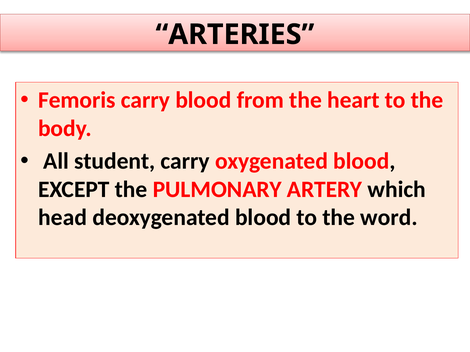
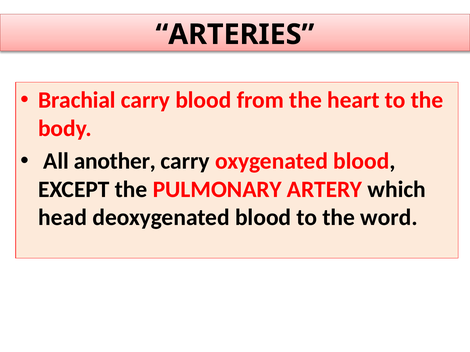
Femoris: Femoris -> Brachial (77, 100)
student: student -> another (115, 161)
